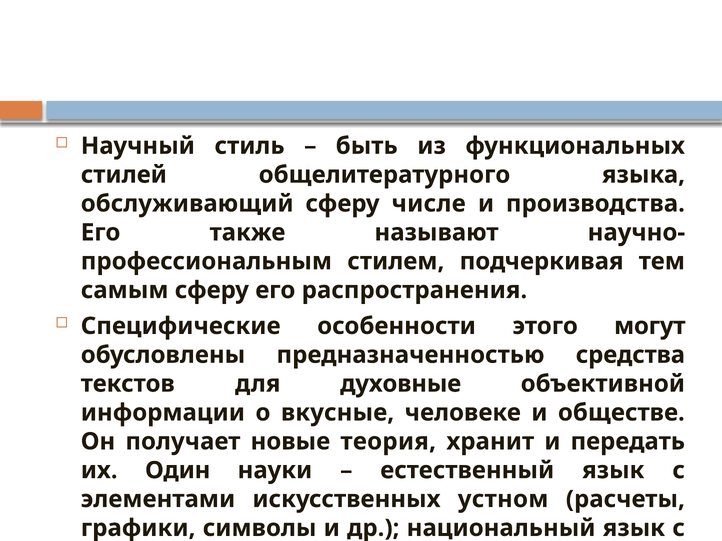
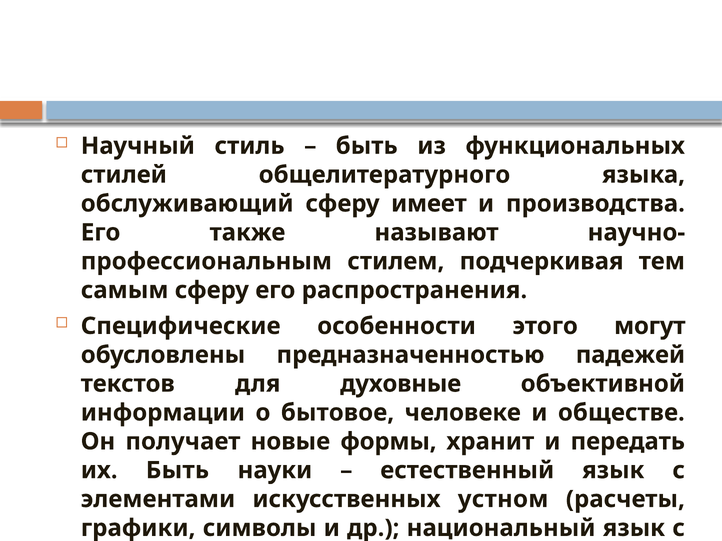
числе: числе -> имеет (429, 204)
средства: средства -> падежей (630, 355)
вкусные: вкусные -> бытовое (338, 413)
теория: теория -> формы (388, 442)
их Один: Один -> Быть (177, 471)
